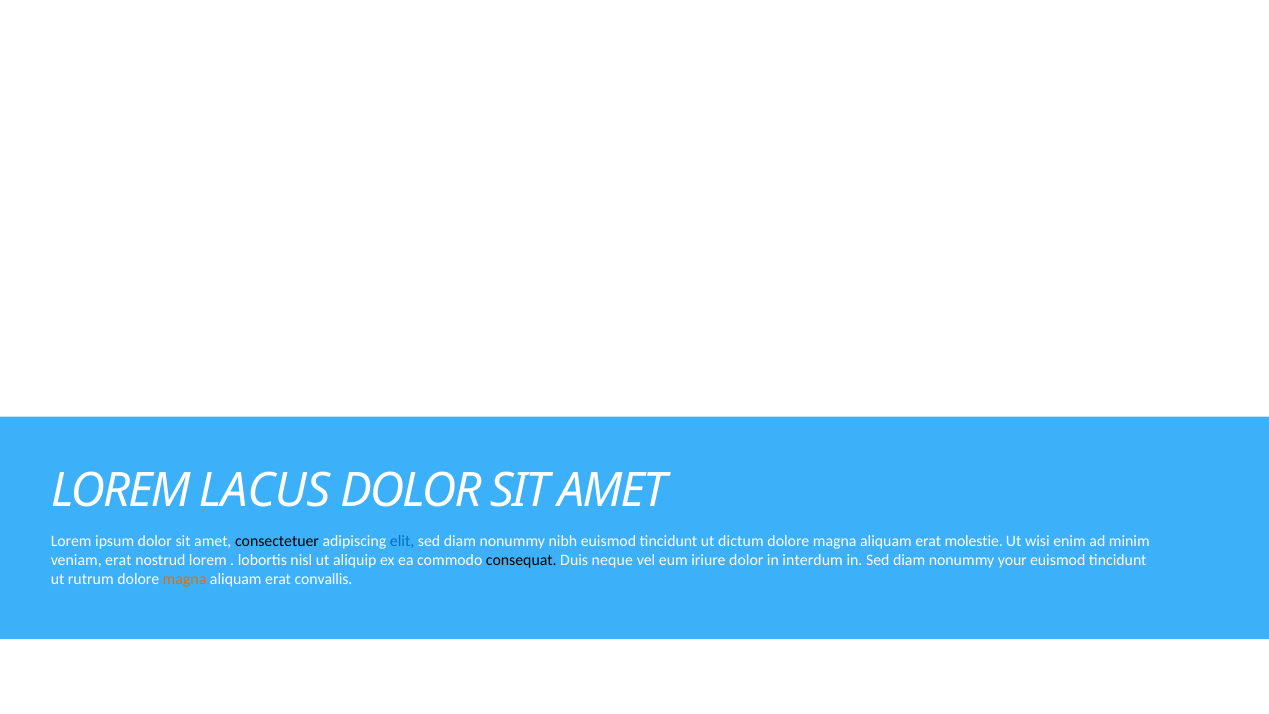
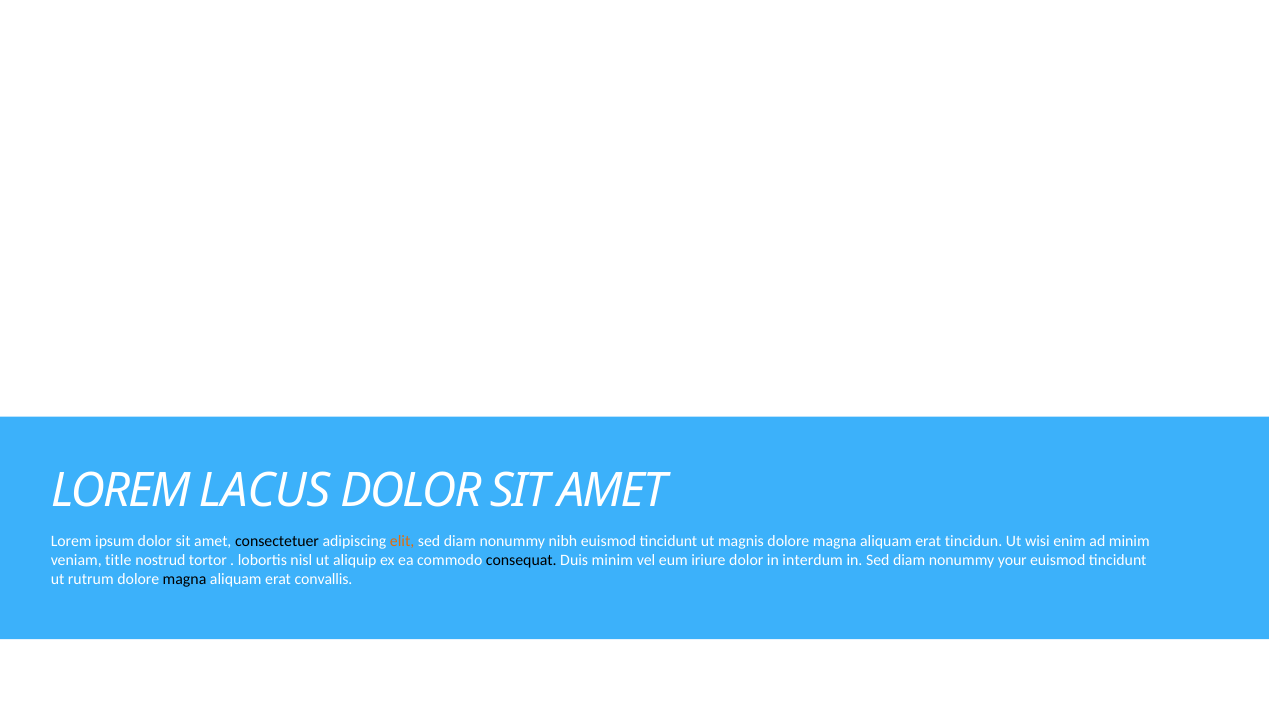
elit colour: blue -> orange (402, 541)
dictum: dictum -> magnis (741, 541)
molestie: molestie -> tincidun (974, 541)
veniam erat: erat -> title (118, 560)
nostrud lorem: lorem -> tortor (208, 560)
Duis neque: neque -> minim (612, 560)
magna colour: orange -> black (185, 579)
